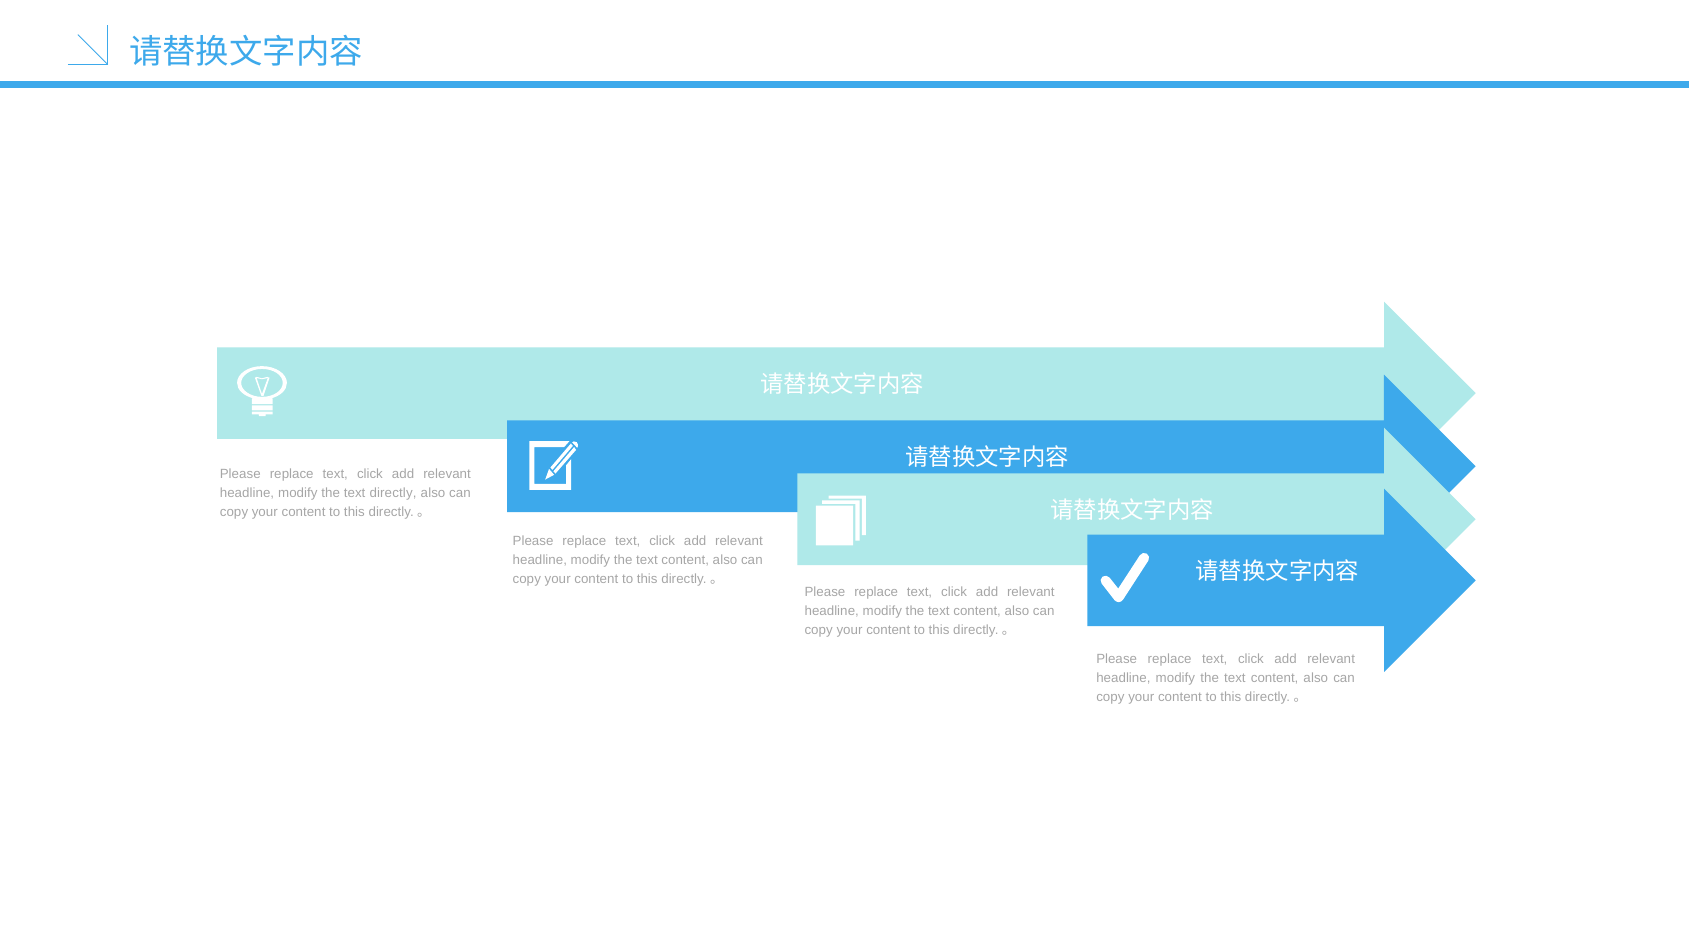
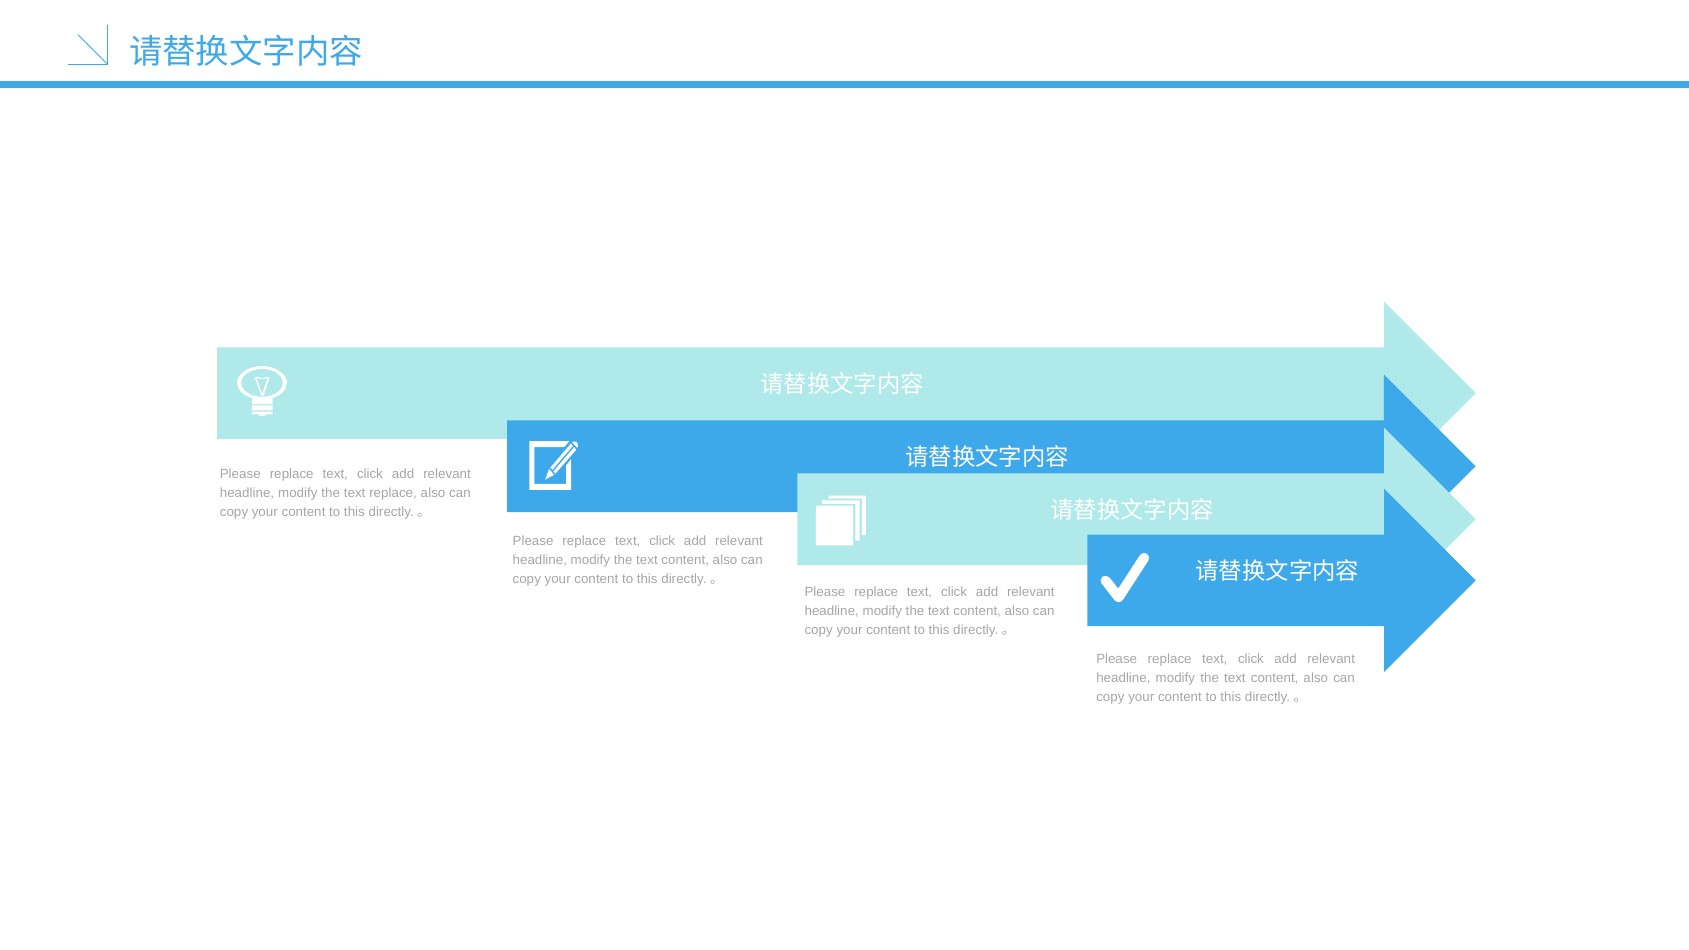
text directly: directly -> replace (393, 493)
